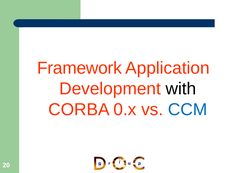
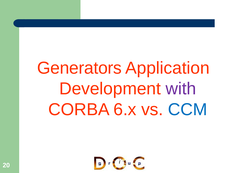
Framework: Framework -> Generators (79, 68)
with colour: black -> purple (181, 89)
0.x: 0.x -> 6.x (125, 109)
